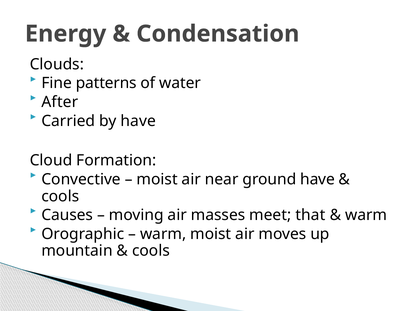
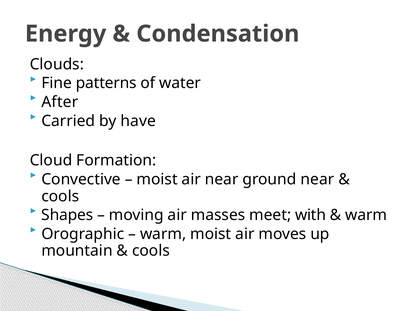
ground have: have -> near (317, 180)
Causes: Causes -> Shapes (67, 215)
that: that -> with (311, 215)
